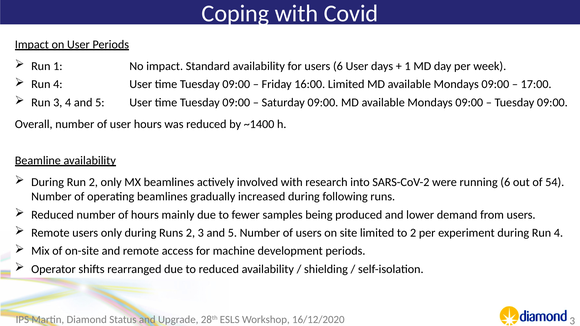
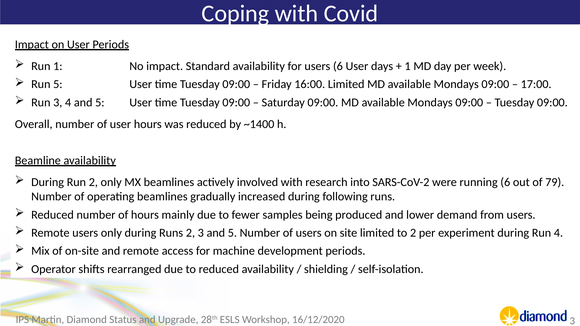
4: 4 -> 5 (58, 84)
54: 54 -> 79 (555, 182)
